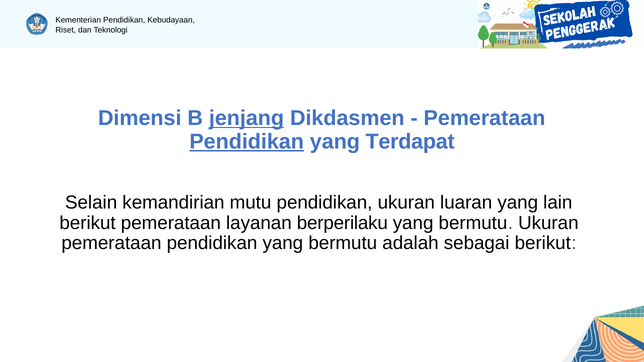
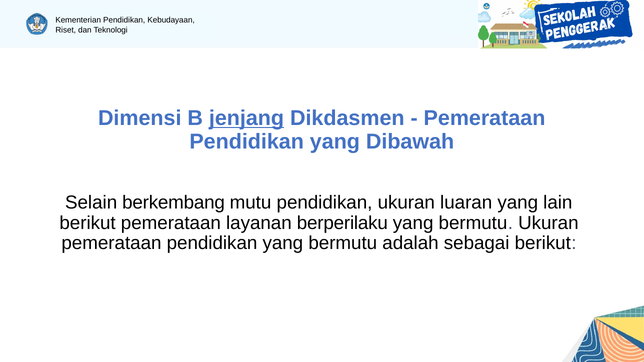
Pendidikan underline: present -> none (247, 142)
Terdapat: Terdapat -> Dibawah (410, 142)
kemandirian: kemandirian -> berkembang (174, 203)
